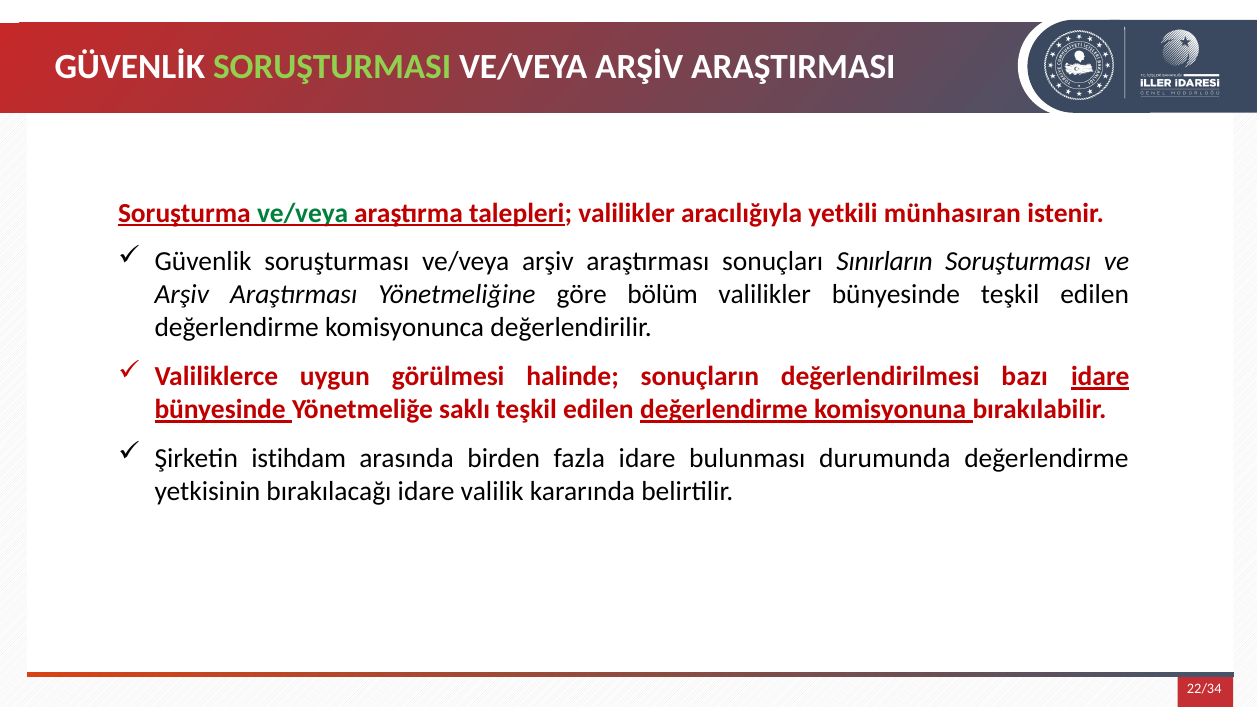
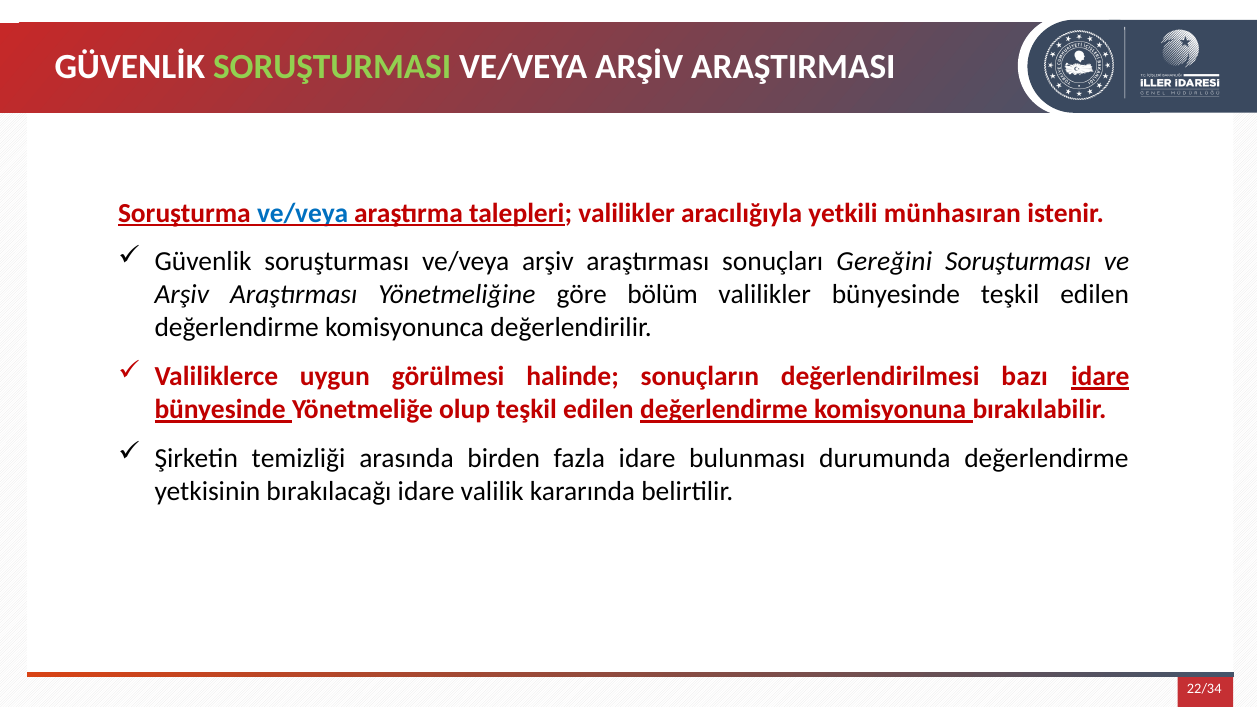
ve/veya colour: green -> blue (303, 213)
Sınırların: Sınırların -> Gereğini (884, 262)
saklı: saklı -> olup (465, 410)
istihdam: istihdam -> temizliği (299, 458)
